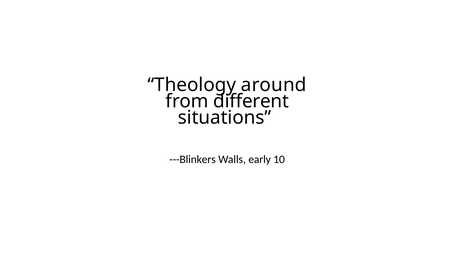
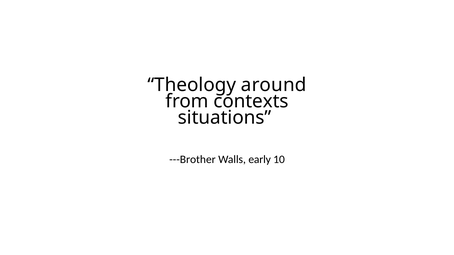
different: different -> contexts (251, 101)
---Blinkers: ---Blinkers -> ---Brother (192, 160)
